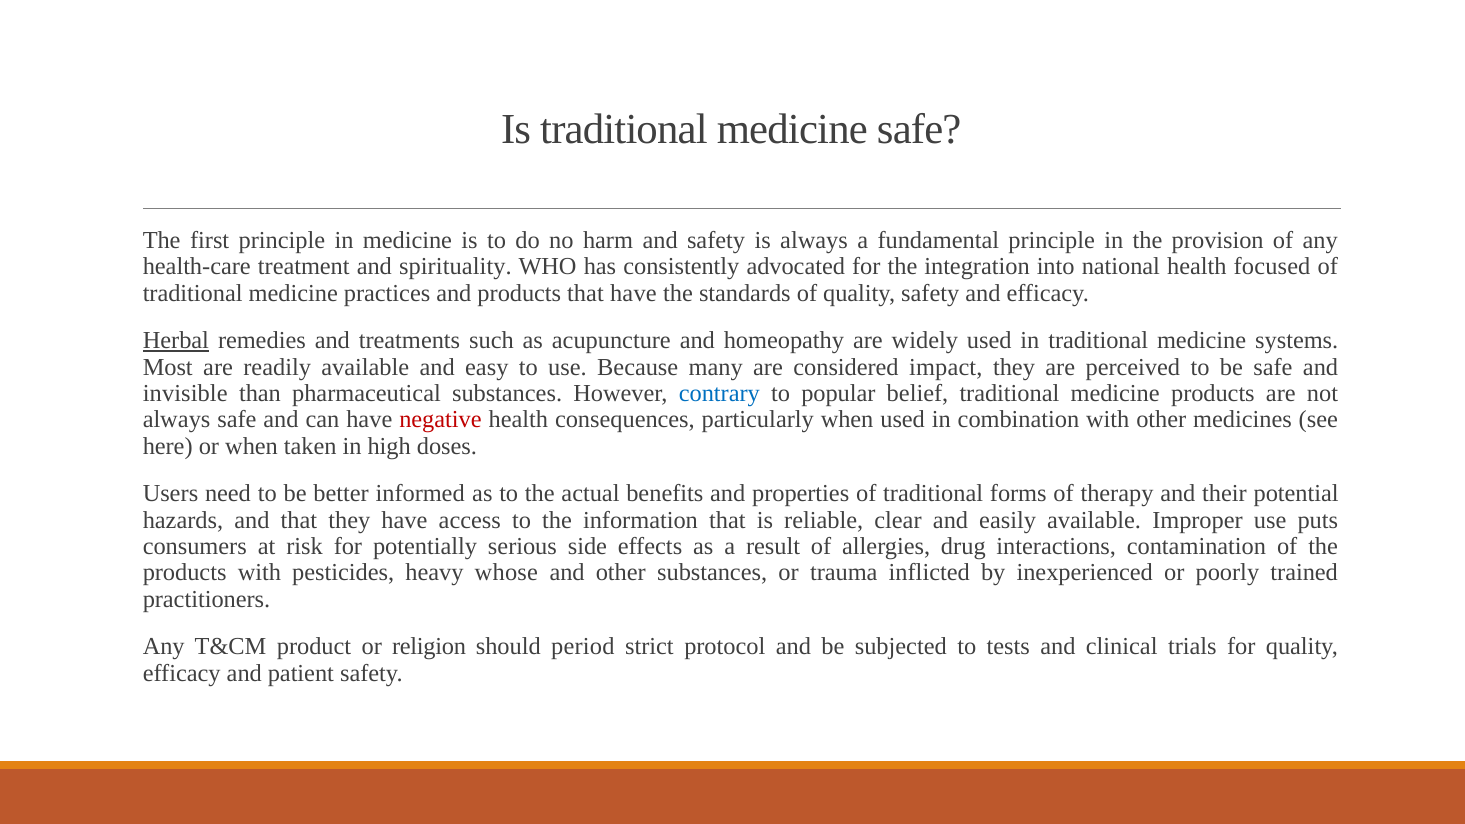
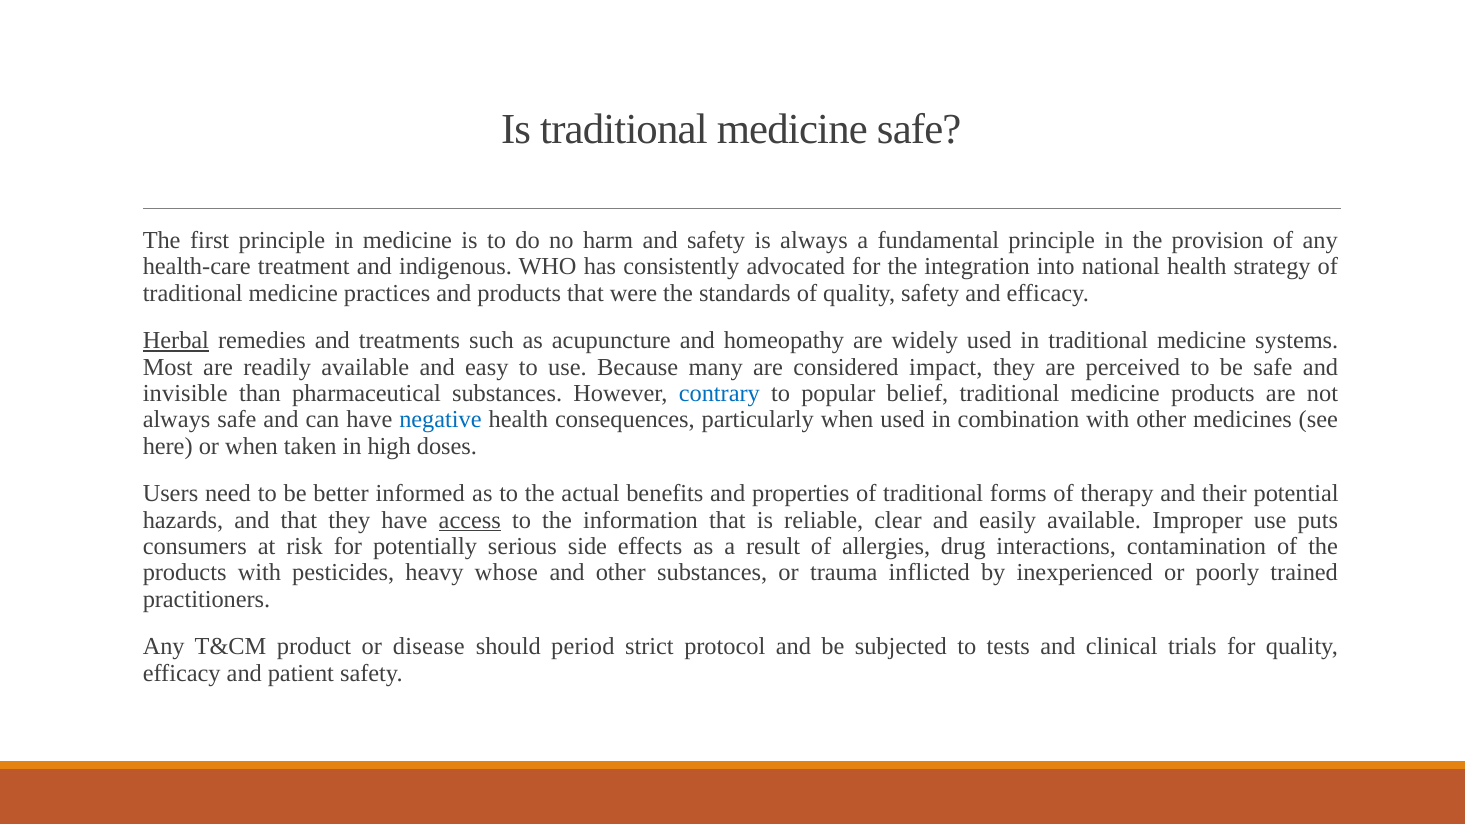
spirituality: spirituality -> indigenous (455, 267)
focused: focused -> strategy (1272, 267)
that have: have -> were (633, 293)
negative colour: red -> blue (440, 420)
access underline: none -> present (470, 520)
religion: religion -> disease (429, 647)
